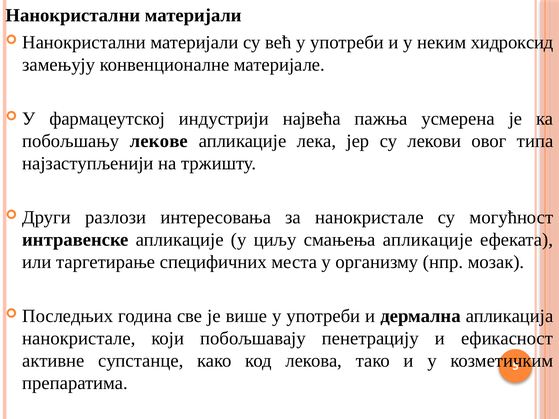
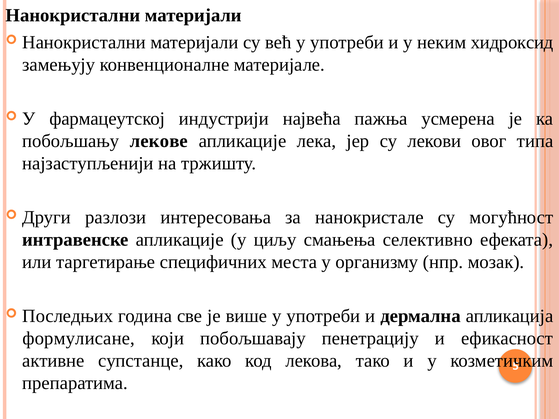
смањења апликације: апликације -> селективно (428, 240)
нанокристале: нанокристале -> формулисане (79, 339)
